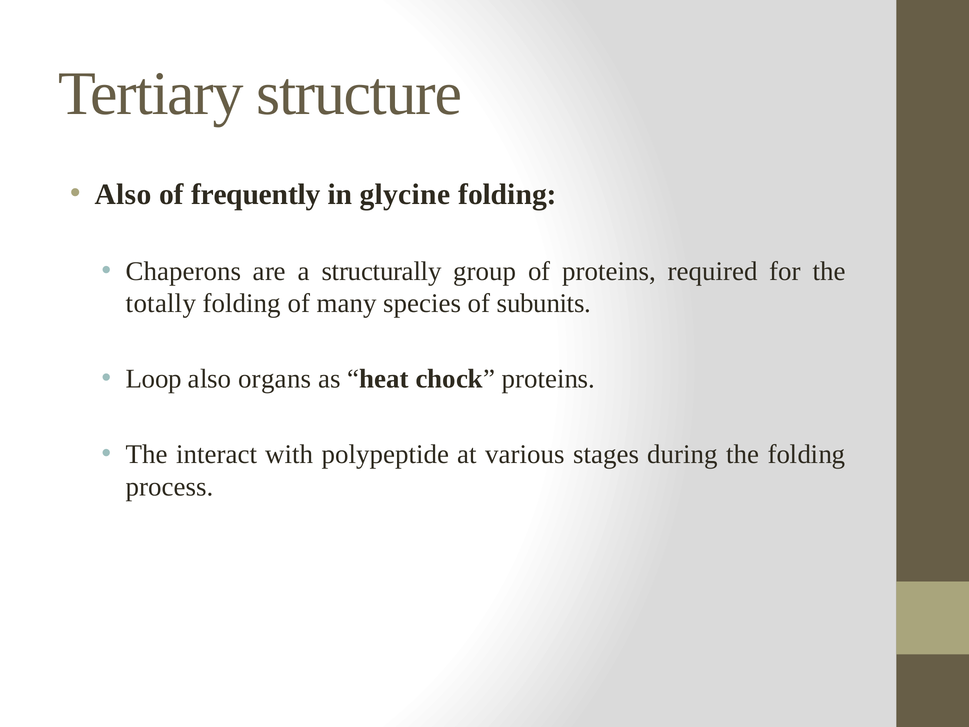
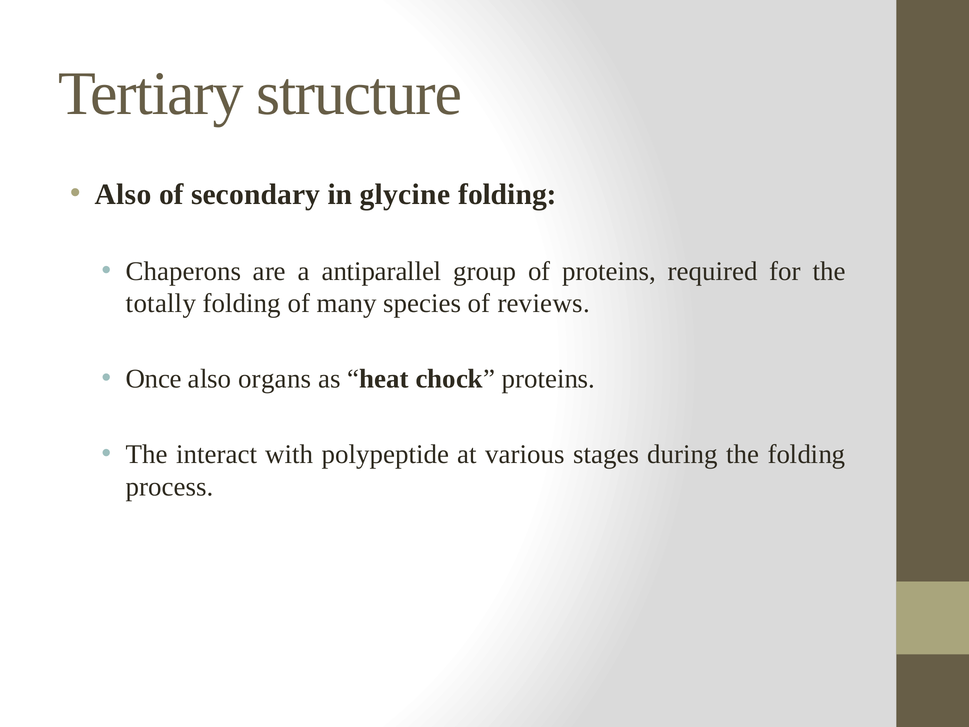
frequently: frequently -> secondary (256, 194)
structurally: structurally -> antiparallel (382, 271)
subunits: subunits -> reviews (544, 303)
Loop: Loop -> Once (154, 379)
